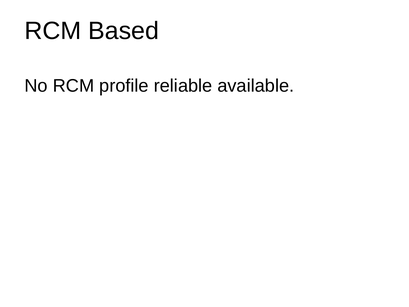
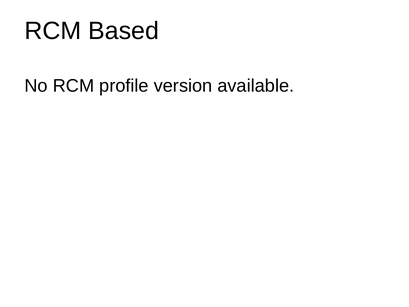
reliable: reliable -> version (183, 86)
